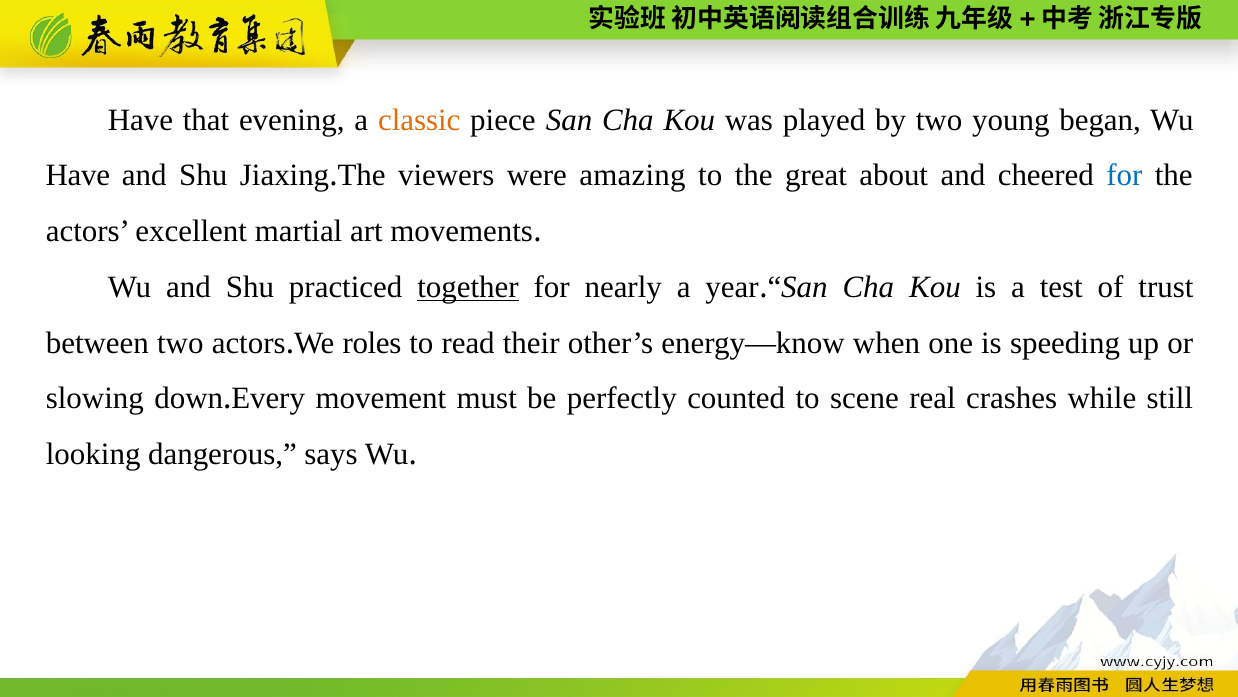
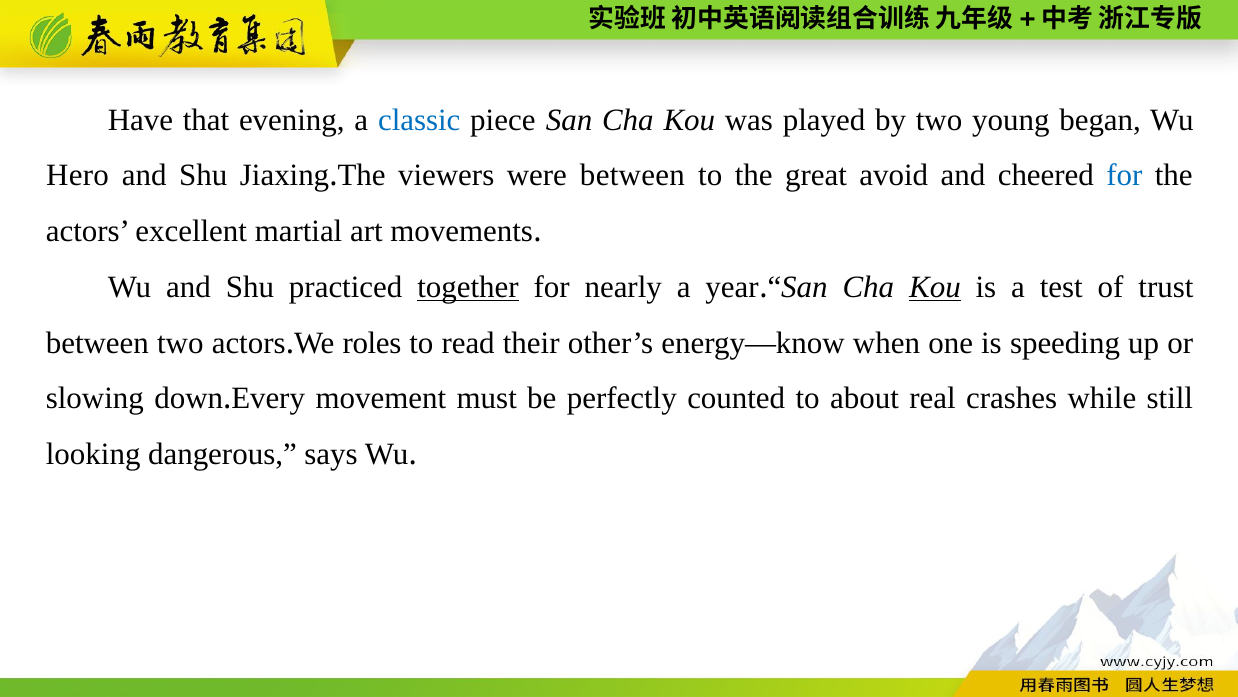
classic colour: orange -> blue (419, 120)
Have: Have -> Hero (78, 175)
were amazing: amazing -> between (632, 175)
about: about -> avoid (894, 175)
Kou underline: none -> present (935, 287)
scene: scene -> about (865, 398)
